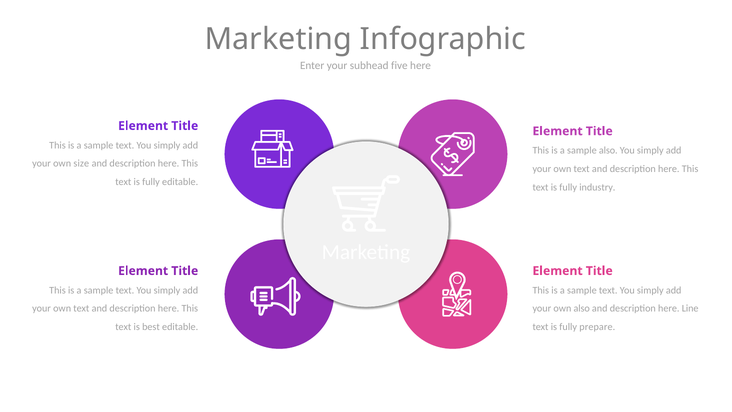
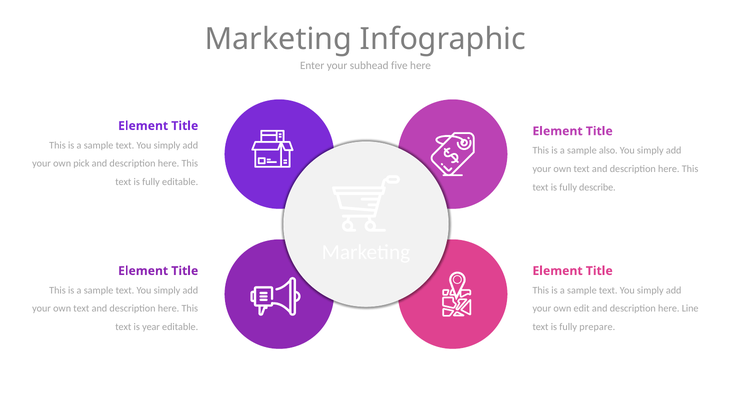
size: size -> pick (81, 163)
industry: industry -> describe (597, 187)
own also: also -> edit (582, 308)
best: best -> year (151, 327)
